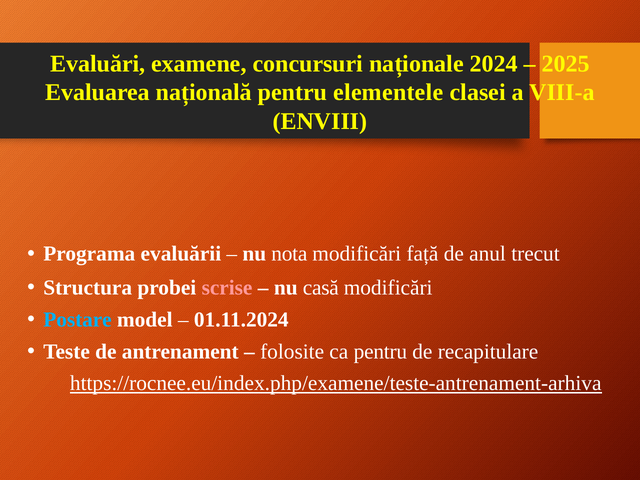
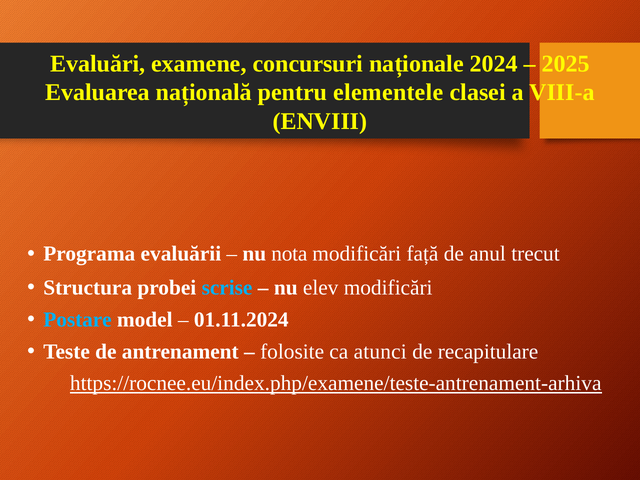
scrise colour: pink -> light blue (227, 288)
casă: casă -> elev (321, 288)
ca pentru: pentru -> atunci (380, 351)
